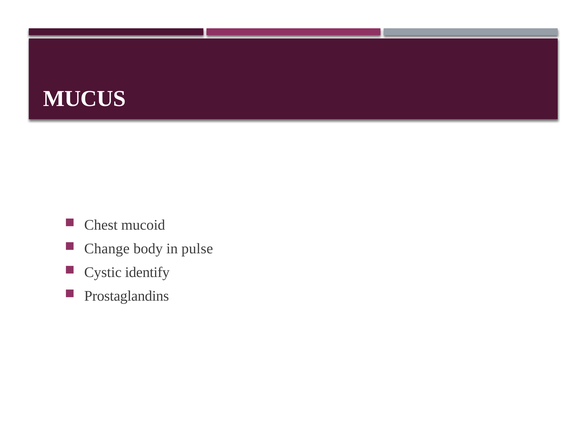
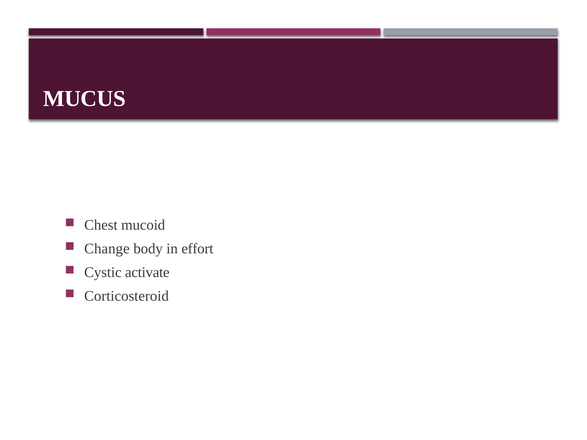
pulse: pulse -> effort (197, 249)
identify: identify -> activate (147, 272)
Prostaglandins: Prostaglandins -> Corticosteroid (127, 296)
